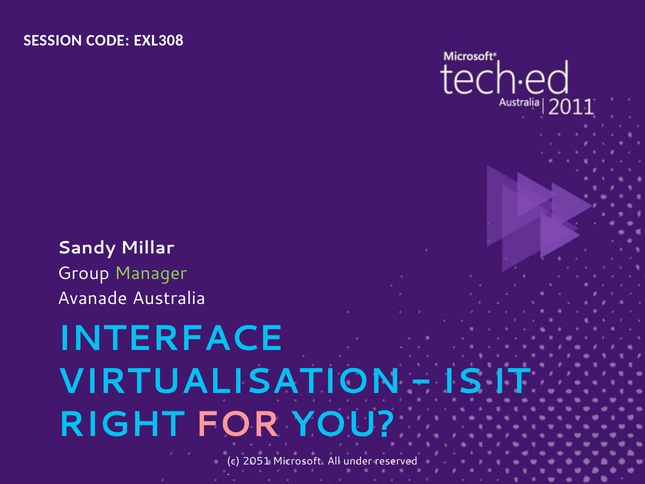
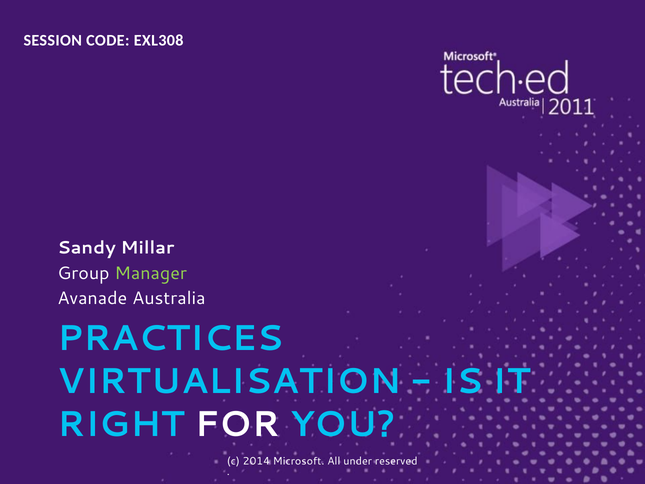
INTERFACE: INTERFACE -> PRACTICES (170, 338)
FOR colour: pink -> white (237, 424)
2051: 2051 -> 2014 (256, 461)
